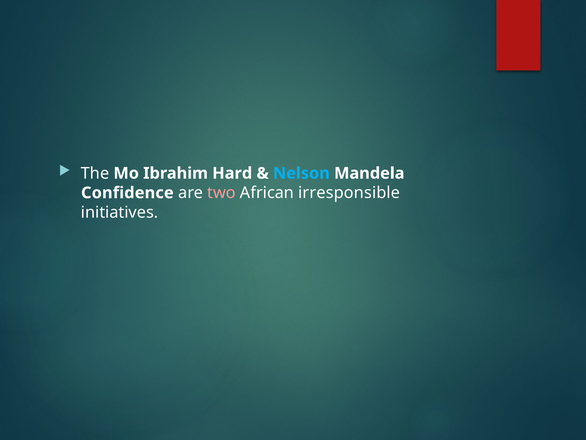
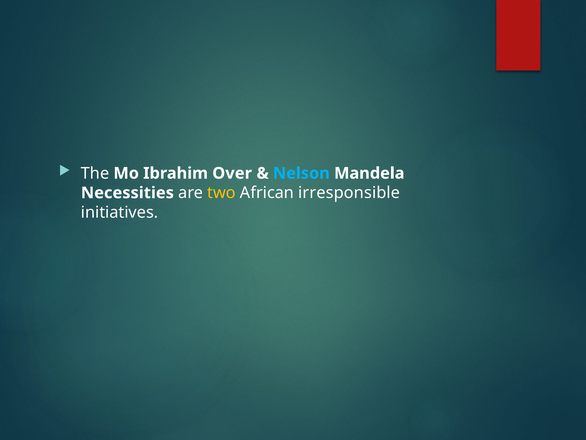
Hard: Hard -> Over (232, 173)
Confidence: Confidence -> Necessities (127, 193)
two colour: pink -> yellow (221, 193)
